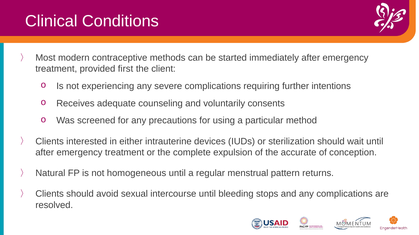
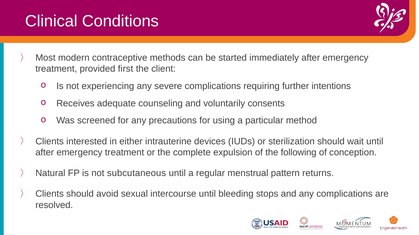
accurate: accurate -> following (299, 153)
homogeneous: homogeneous -> subcutaneous (137, 174)
